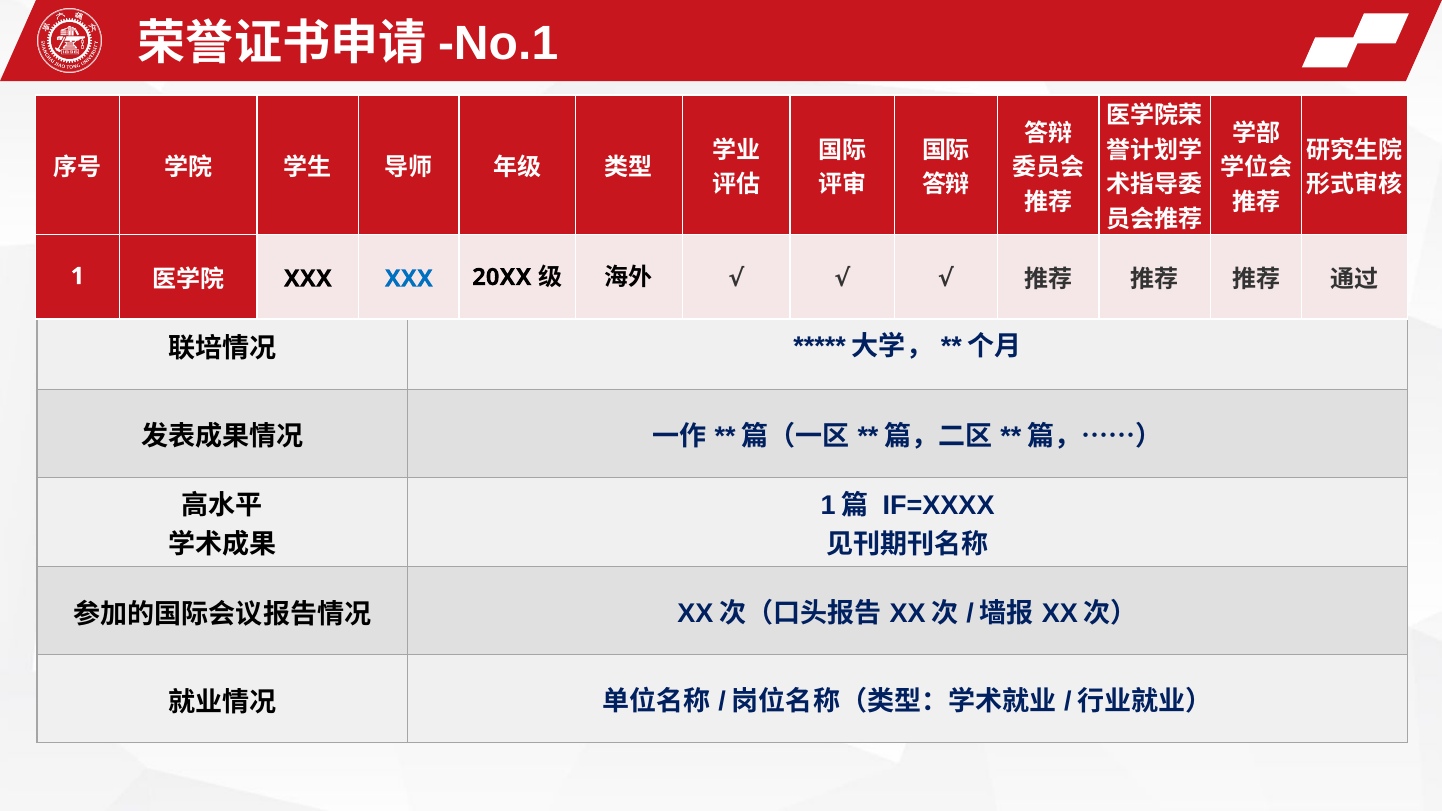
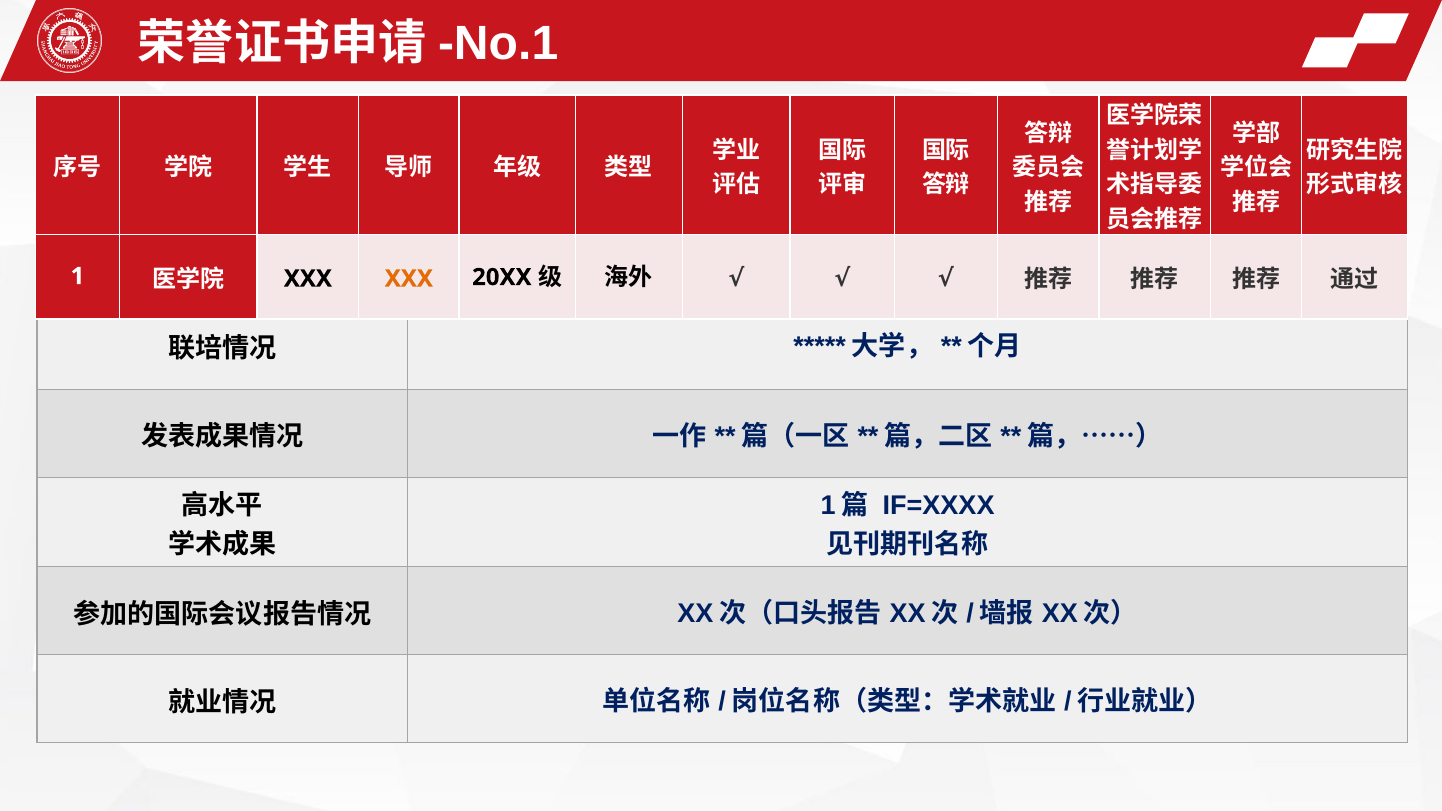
XXX colour: blue -> orange (409, 279)
